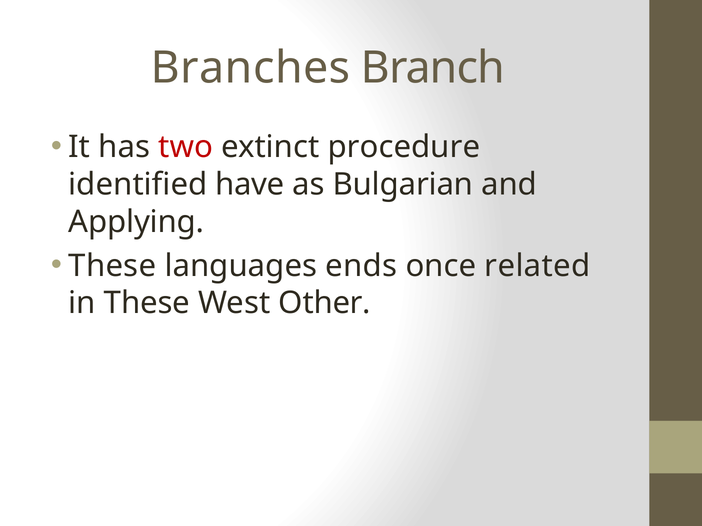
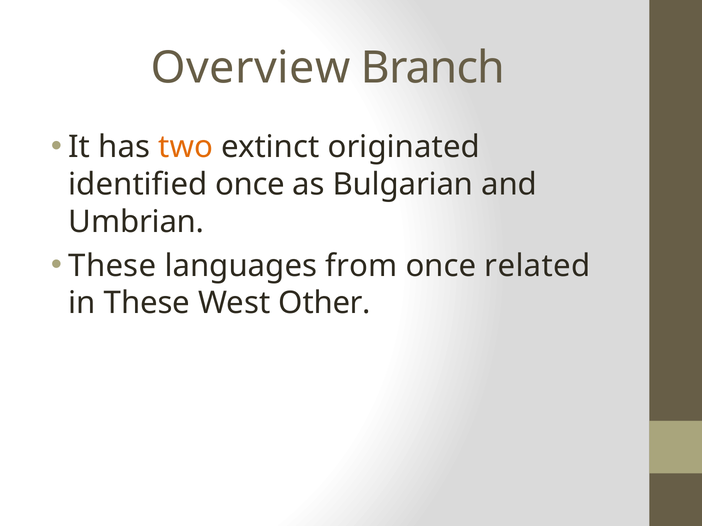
Branches: Branches -> Overview (251, 68)
two colour: red -> orange (186, 147)
procedure: procedure -> originated (404, 147)
identified have: have -> once (250, 185)
Applying: Applying -> Umbrian (136, 222)
ends: ends -> from (361, 266)
